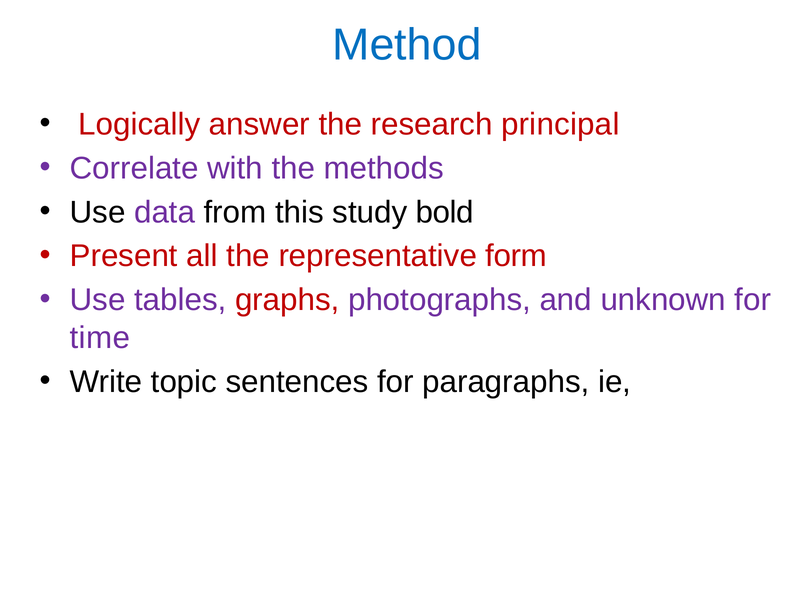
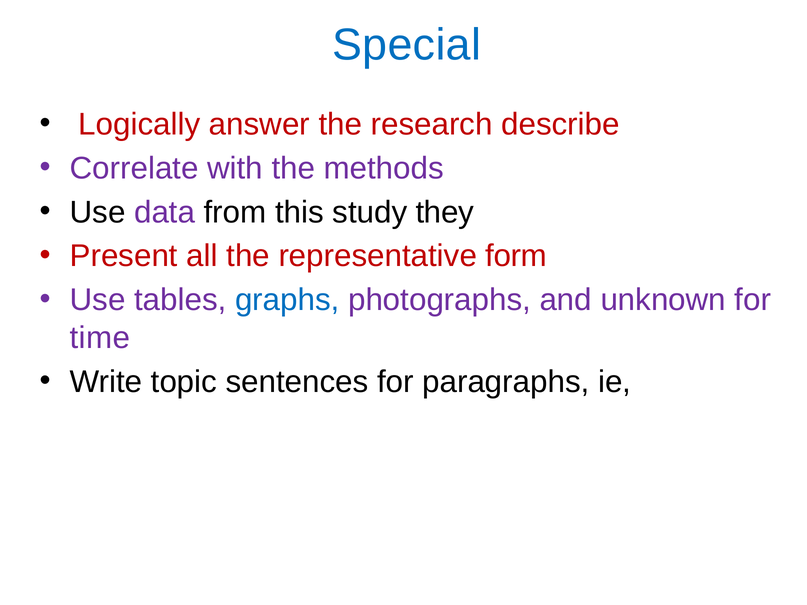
Method: Method -> Special (407, 45)
principal: principal -> describe (560, 124)
bold: bold -> they (445, 212)
graphs colour: red -> blue (287, 300)
